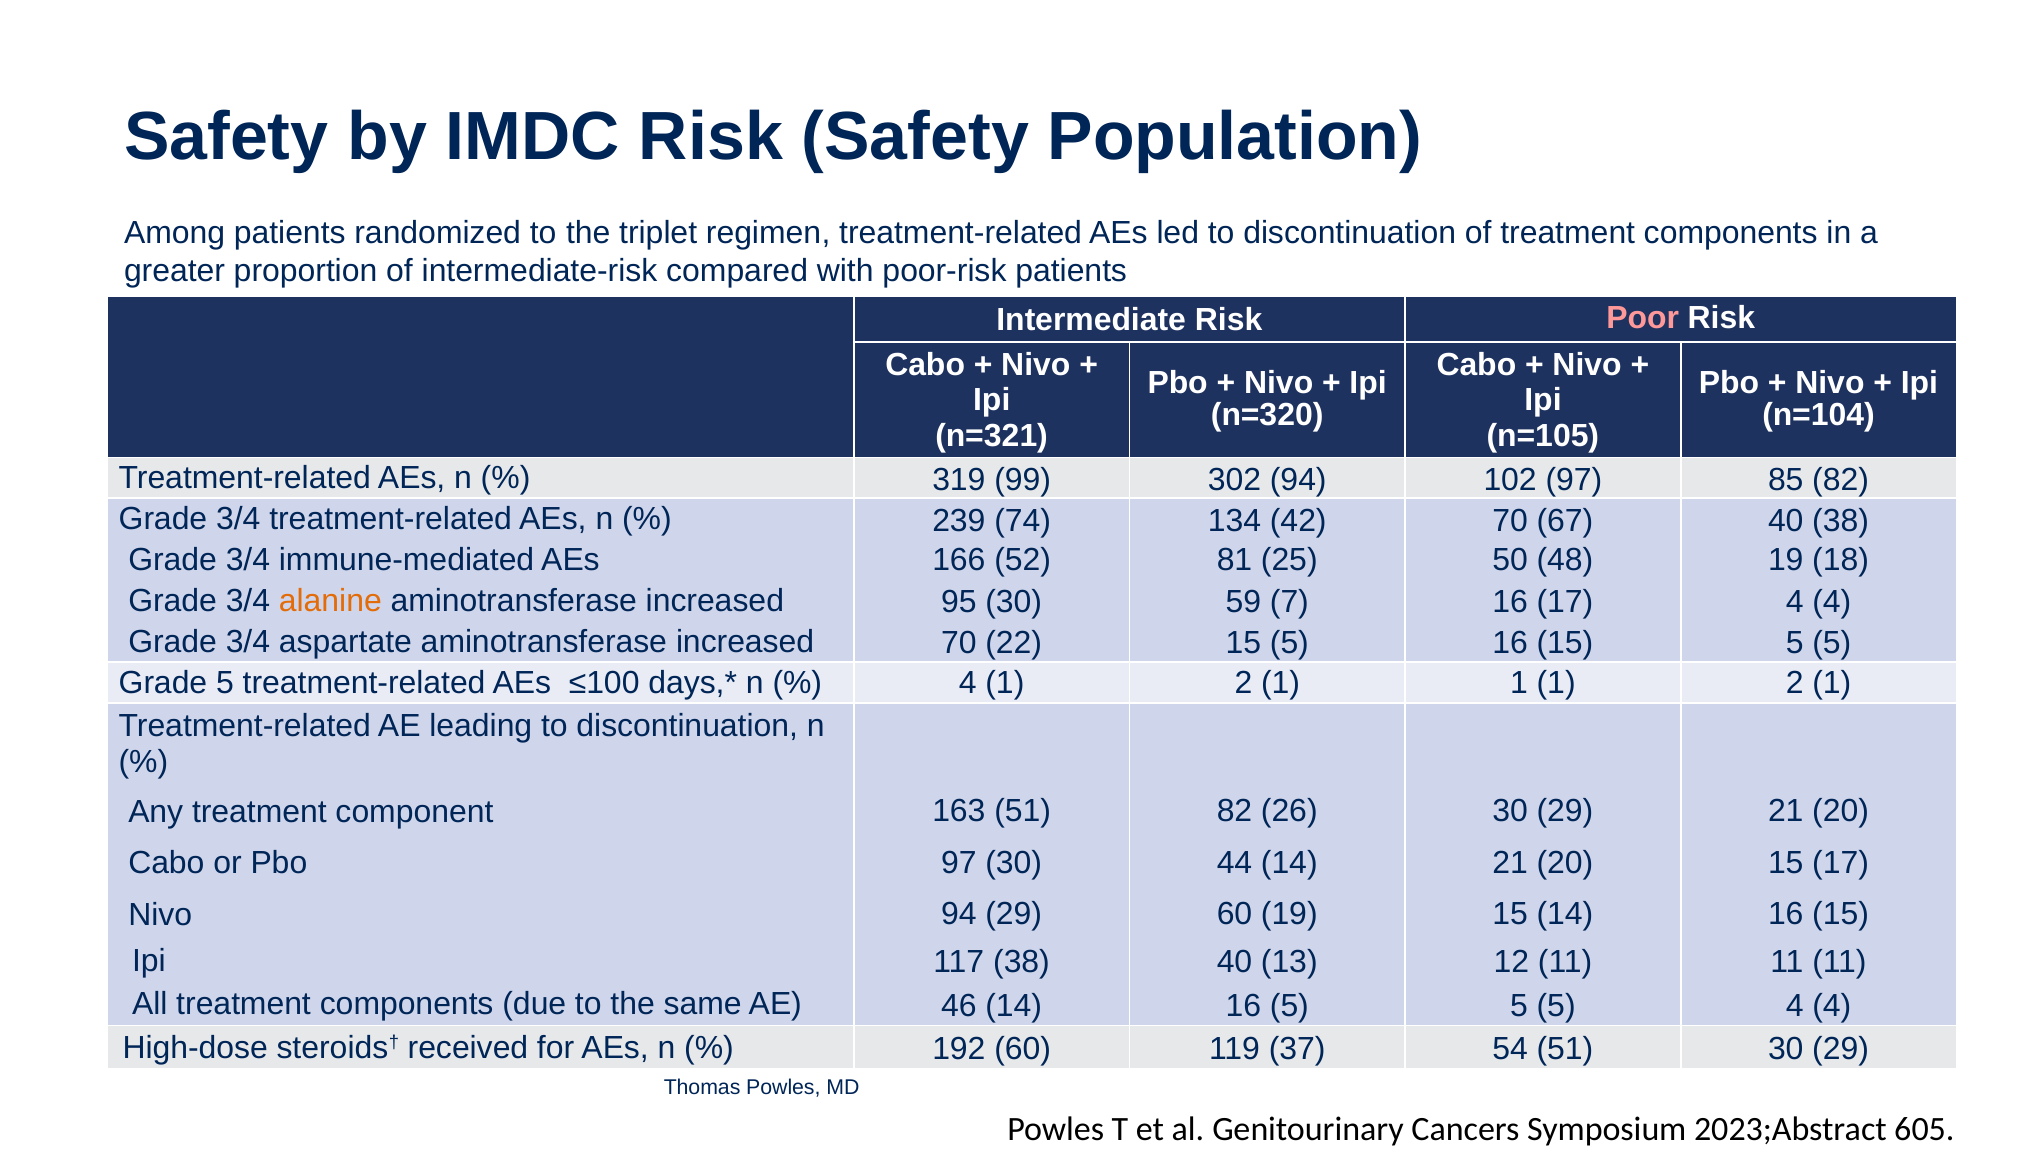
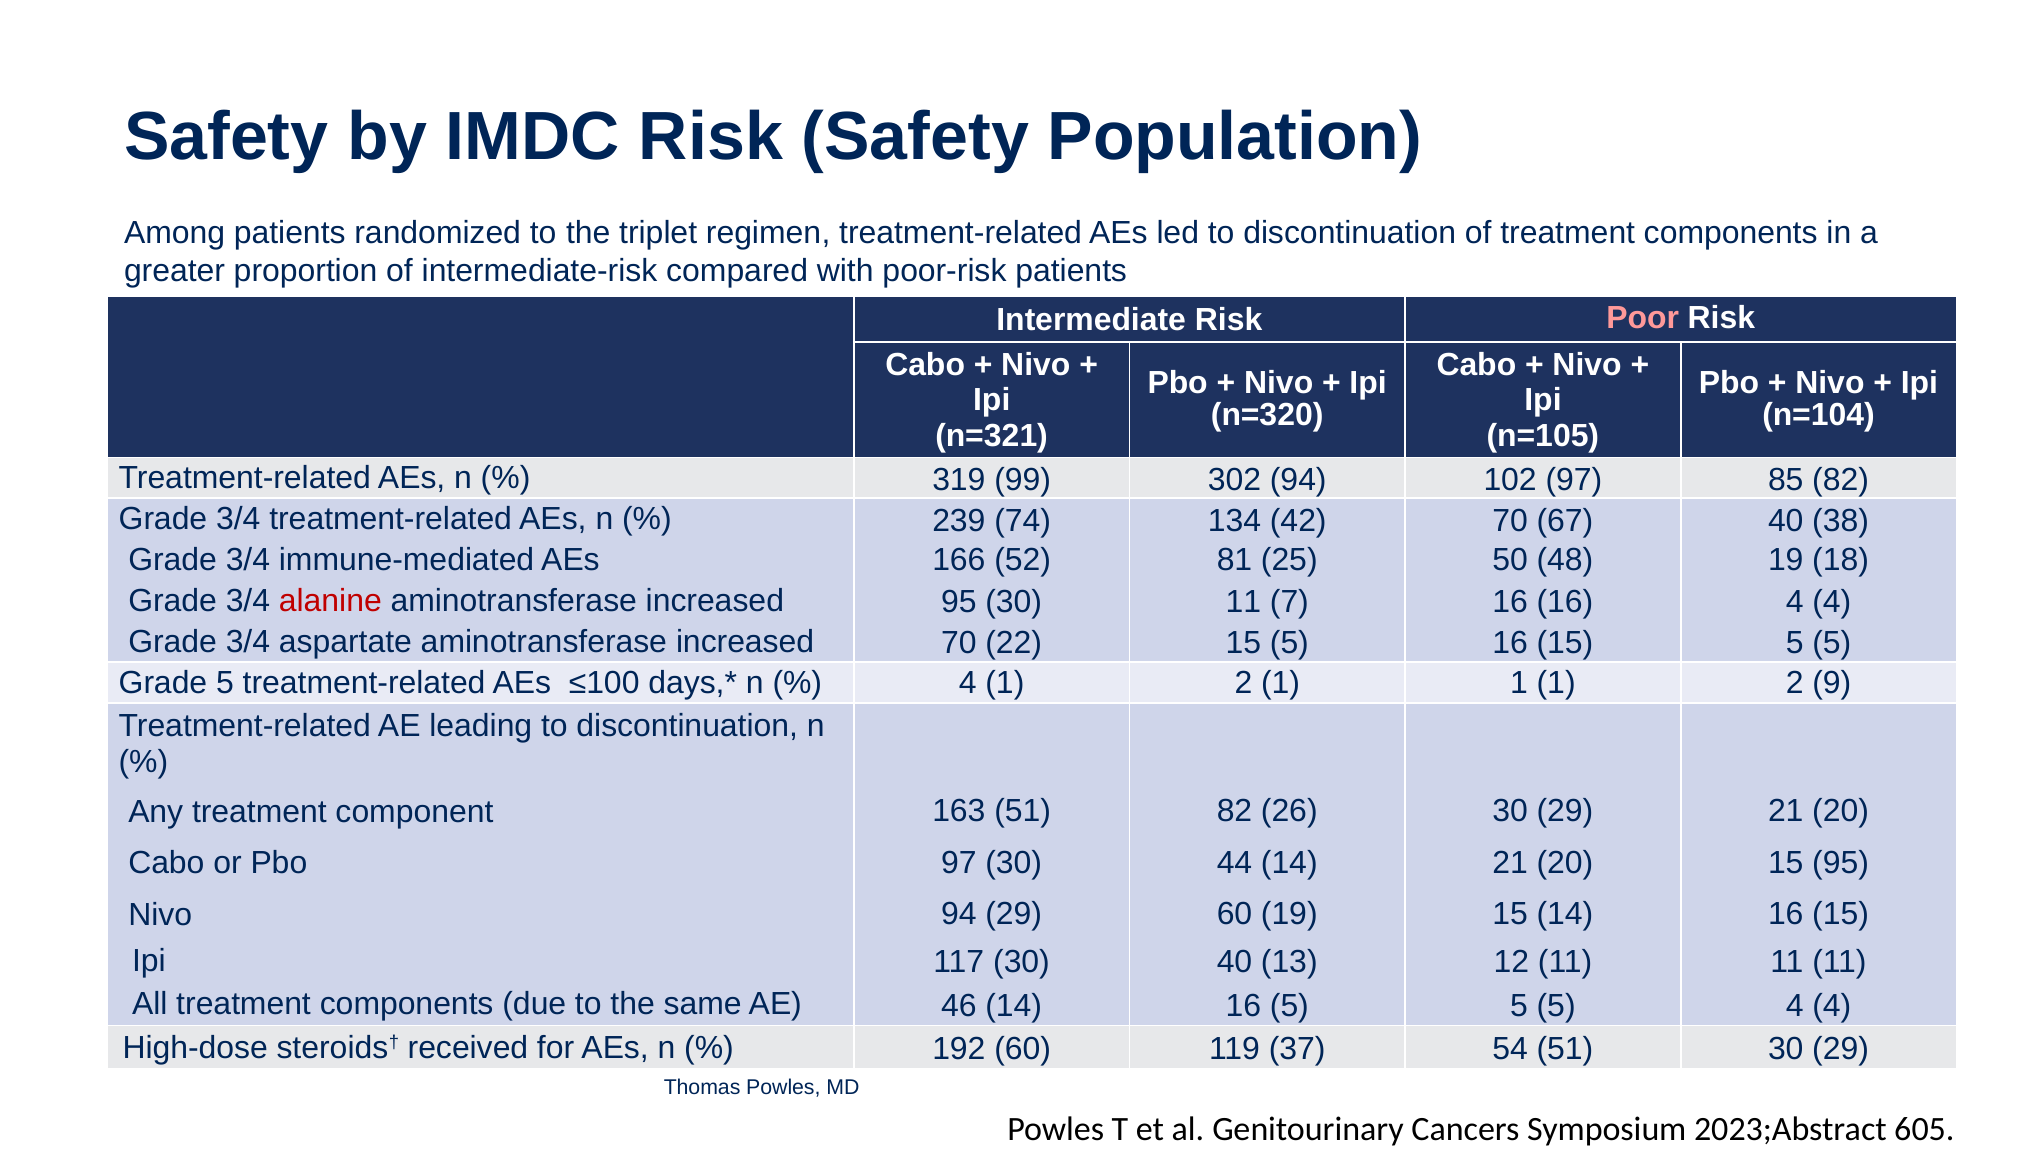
alanine colour: orange -> red (330, 601)
30 59: 59 -> 11 (1243, 602)
16 17: 17 -> 16 (1565, 602)
1 1 2 1: 1 -> 9 (1832, 682)
15 17: 17 -> 95 (1841, 863)
117 38: 38 -> 30 (1022, 962)
